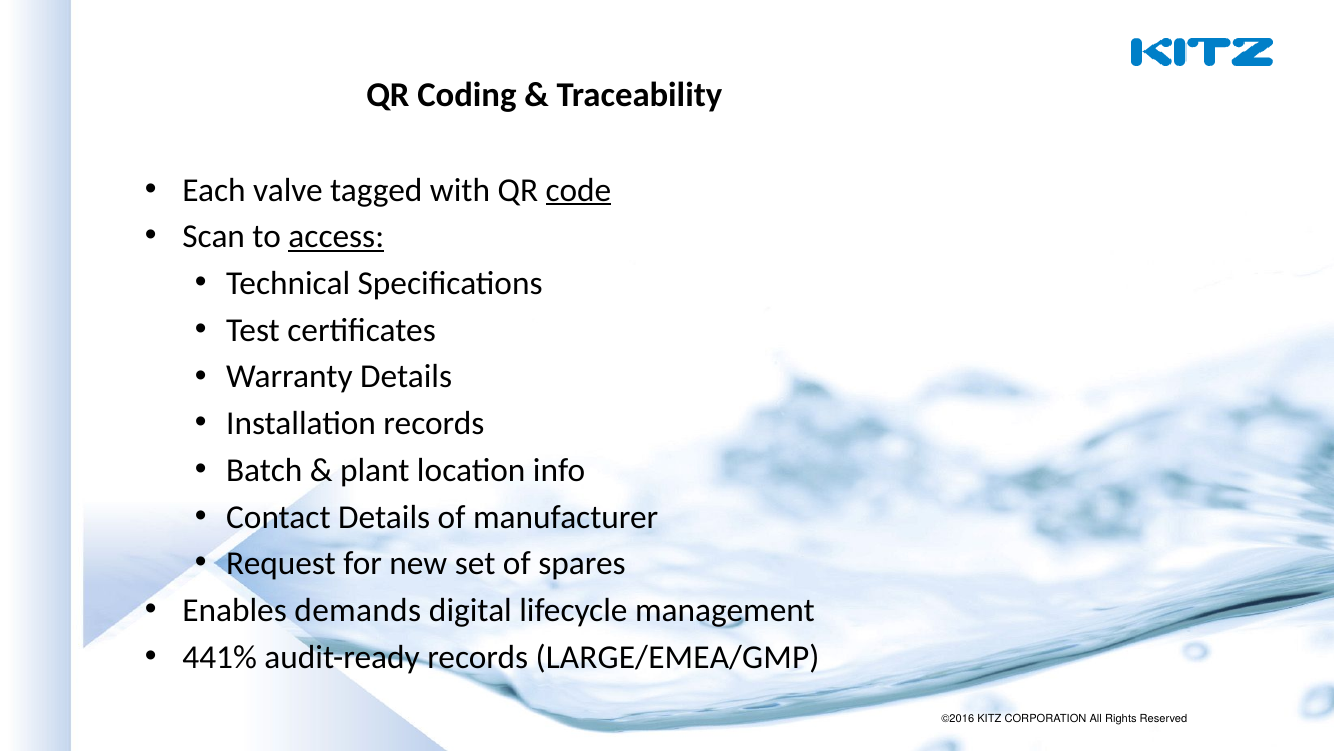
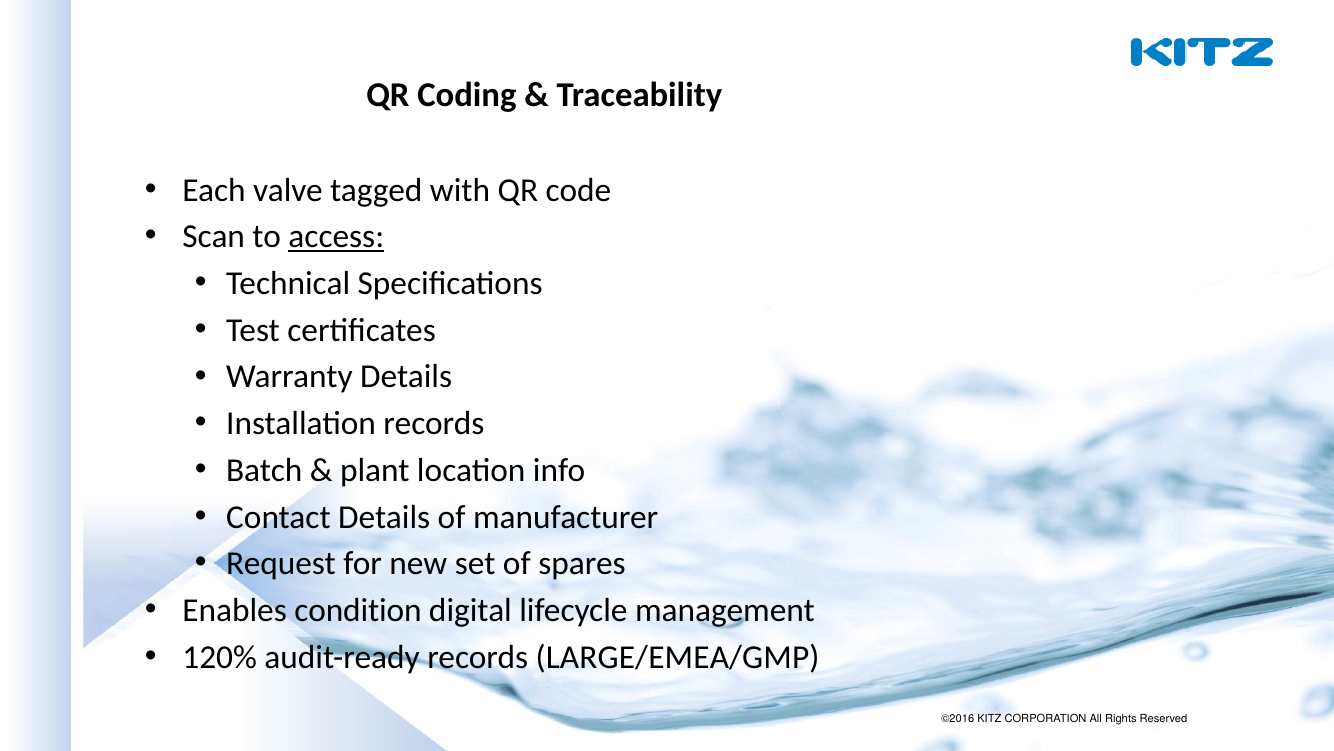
code underline: present -> none (578, 190)
demands: demands -> condition (358, 610)
441%: 441% -> 120% (220, 657)
